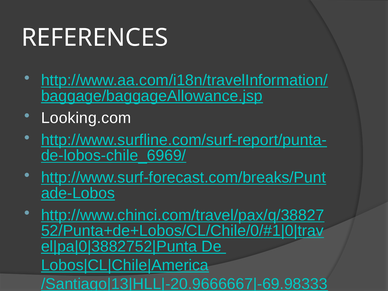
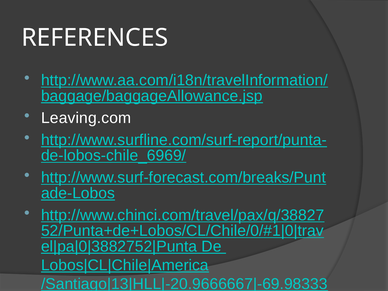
Looking.com: Looking.com -> Leaving.com (86, 118)
